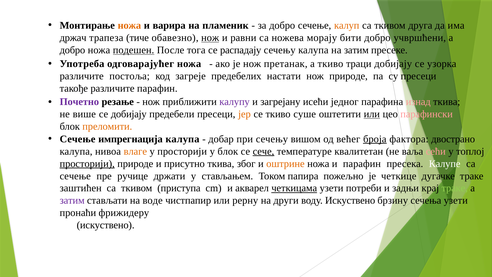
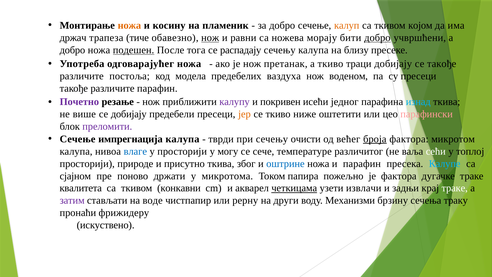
варира: варира -> косину (169, 25)
друга: друга -> којом (420, 25)
добро underline: none -> present (377, 38)
на затим: затим -> близу (356, 50)
се узорка: узорка -> такође (442, 64)
загреје: загреје -> модела (191, 76)
настати: настати -> ваздуха (284, 76)
нож природе: природе -> воденом (349, 76)
загрејану: загрејану -> покривен (280, 102)
изнад colour: pink -> light blue (418, 102)
суше: суше -> ниже (305, 114)
или underline: present -> none (372, 114)
преломити colour: orange -> purple (107, 126)
добар: добар -> тврди (221, 139)
вишом: вишом -> очисти (306, 139)
двострано: двострано -> микротом (453, 139)
влаге colour: orange -> blue (135, 151)
у блок: блок -> могу (228, 151)
сече underline: present -> none (263, 151)
квалитетан: квалитетан -> различитог (359, 151)
сећи colour: pink -> white (436, 151)
просторији underline: present -> none (87, 163)
оштрине colour: orange -> blue (285, 163)
Калупе colour: white -> light blue (445, 163)
сечење: сечење -> сјајном (75, 176)
ручице: ручице -> поново (133, 176)
стављањем: стављањем -> микротома (227, 176)
је четкице: четкице -> фактора (399, 176)
заштићен: заштићен -> квалитета (81, 188)
приступа: приступа -> конкавни (179, 188)
потреби: потреби -> извлачи (364, 188)
траке colour: light green -> white (455, 188)
воду Искуствено: Искуствено -> Механизми (350, 200)
сечења узети: узети -> траку (456, 200)
